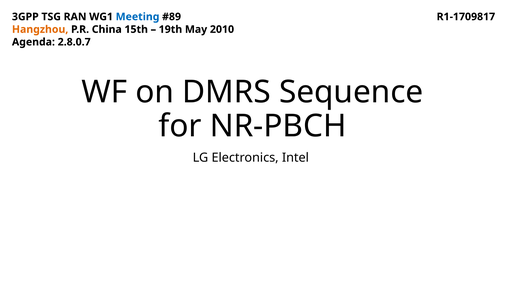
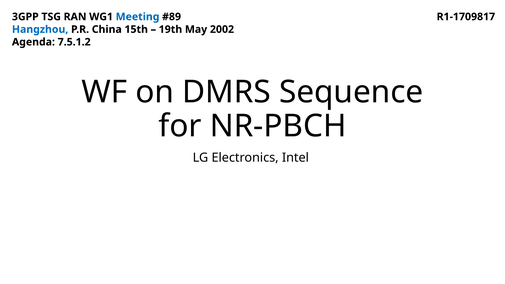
Hangzhou colour: orange -> blue (40, 29)
2010: 2010 -> 2002 (222, 29)
2.8.0.7: 2.8.0.7 -> 7.5.1.2 (74, 42)
